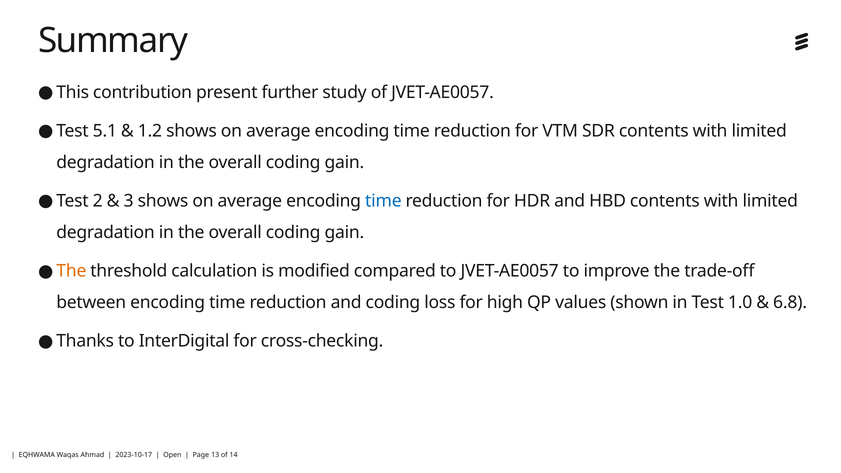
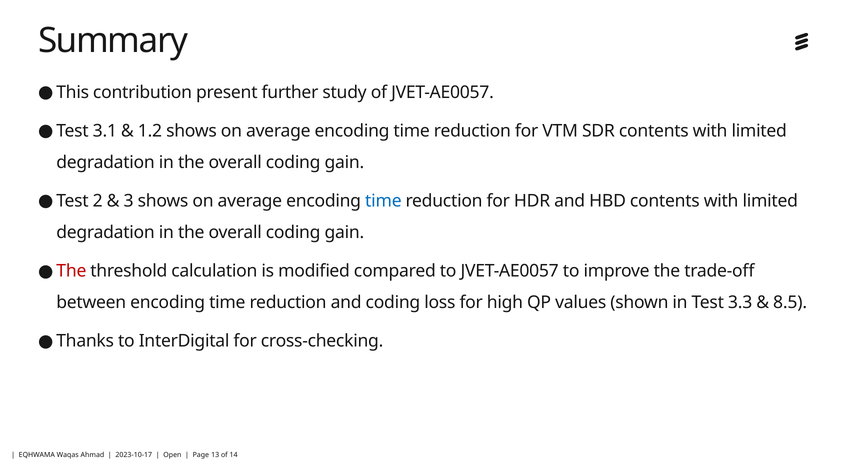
5.1: 5.1 -> 3.1 (105, 131)
The colour: orange -> red (71, 271)
1.0: 1.0 -> 3.3 (740, 302)
6.8: 6.8 -> 8.5 (790, 302)
